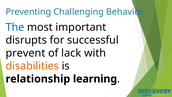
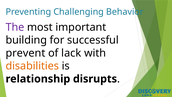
The colour: blue -> purple (15, 27)
disrupts: disrupts -> building (26, 40)
learning: learning -> disrupts (95, 79)
